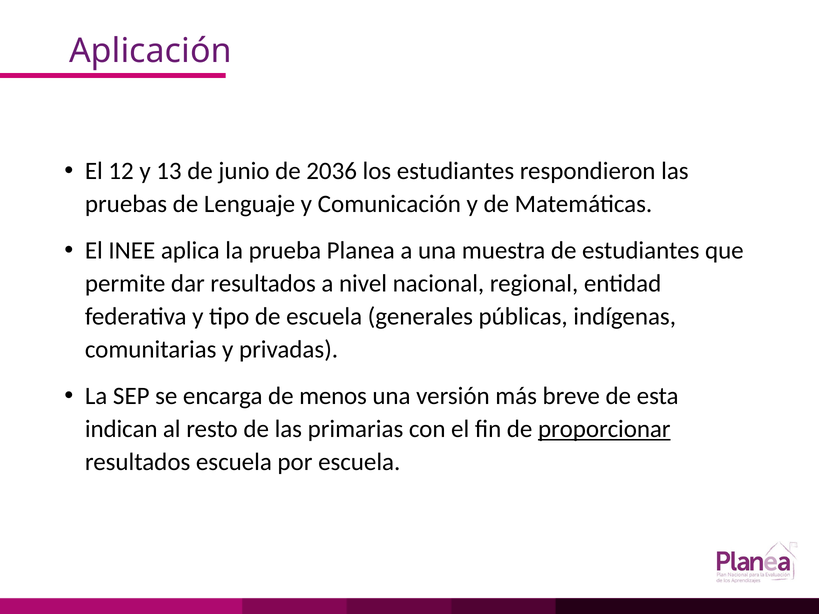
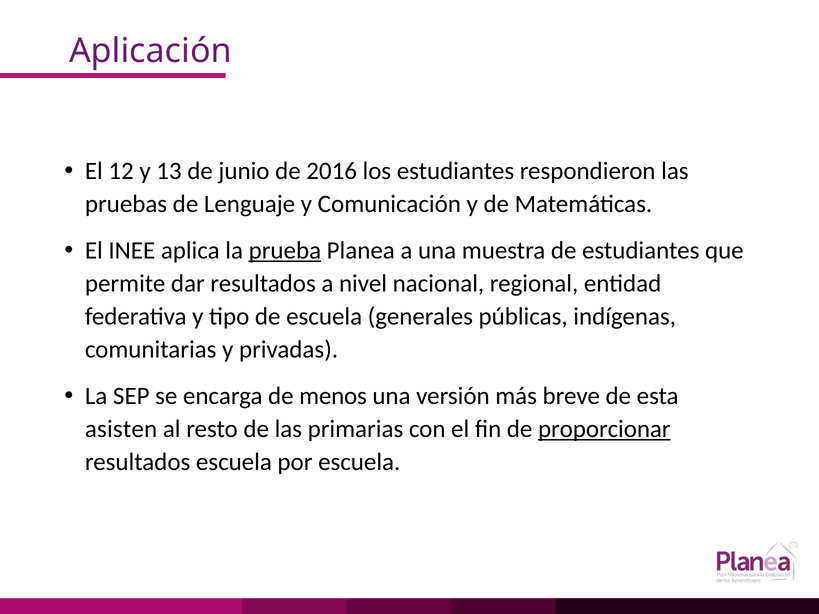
2036: 2036 -> 2016 (332, 171)
prueba underline: none -> present (285, 251)
indican: indican -> asisten (121, 429)
